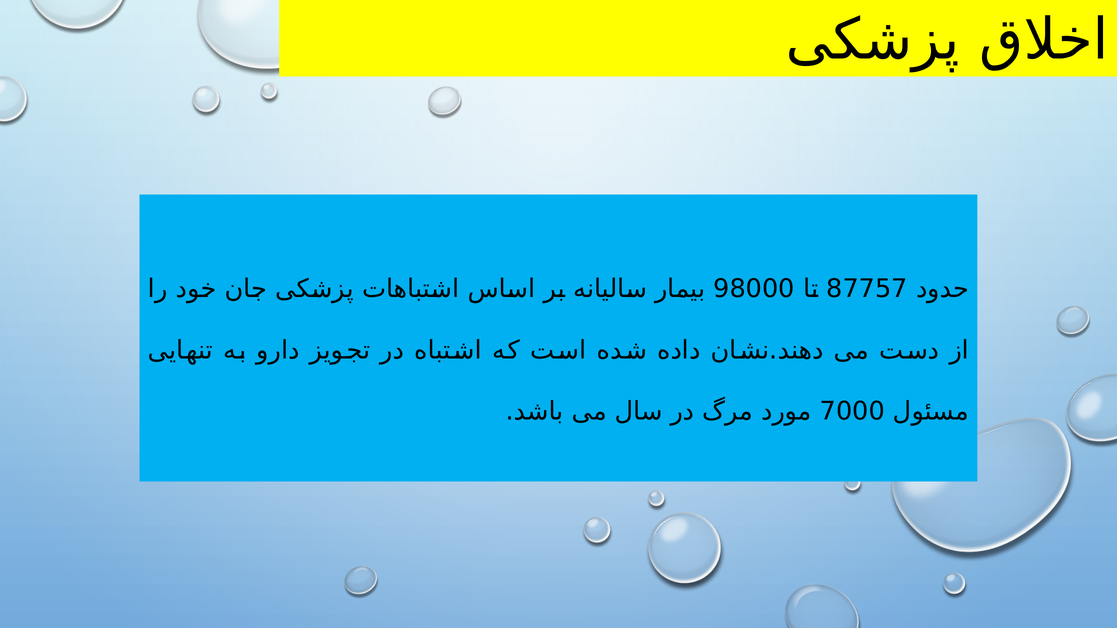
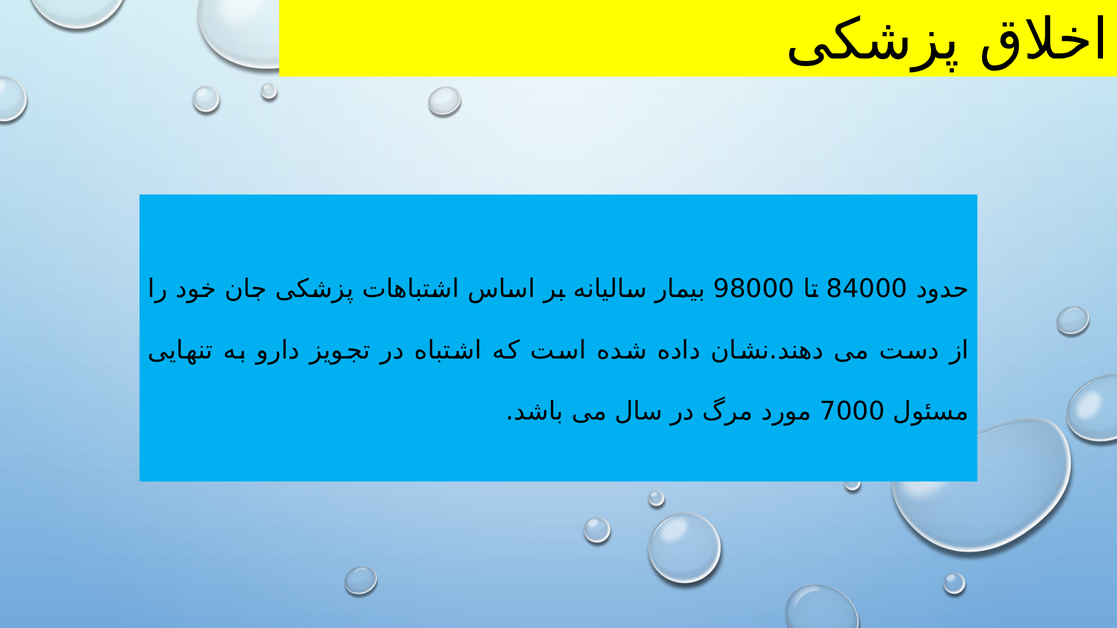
87757: 87757 -> 84000 (867, 289)
